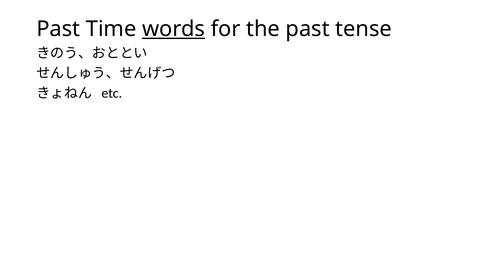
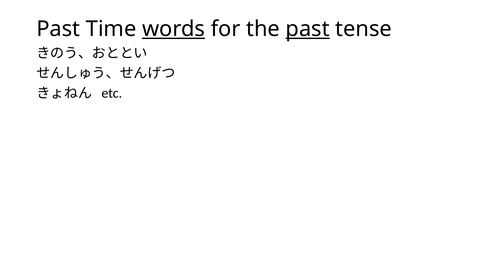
past underline: none -> present (308, 29)
